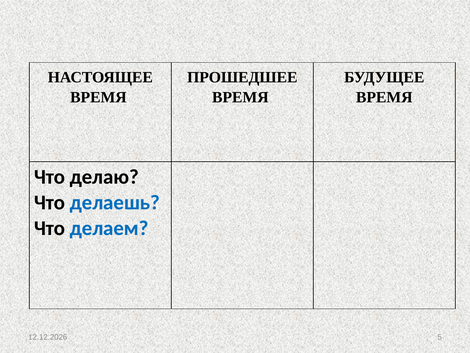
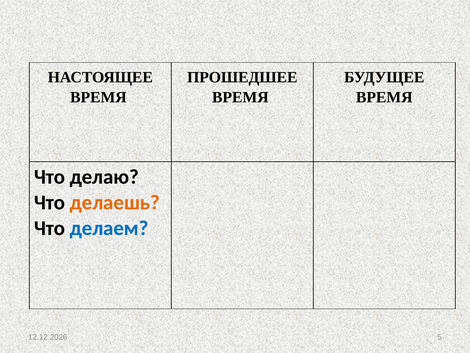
делаешь colour: blue -> orange (115, 202)
